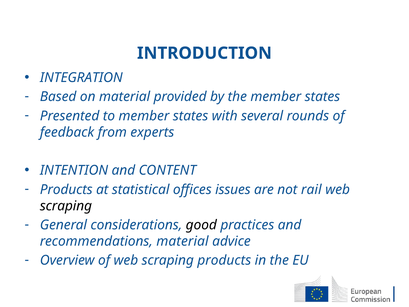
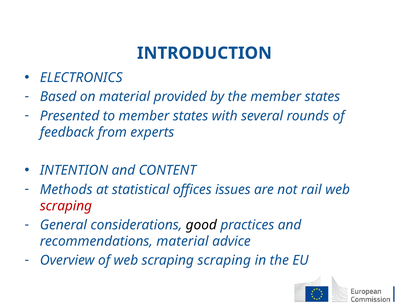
INTEGRATION: INTEGRATION -> ELECTRONICS (81, 78)
Products: Products -> Methods (66, 189)
scraping colour: black -> red (66, 206)
scraping products: products -> scraping (224, 260)
